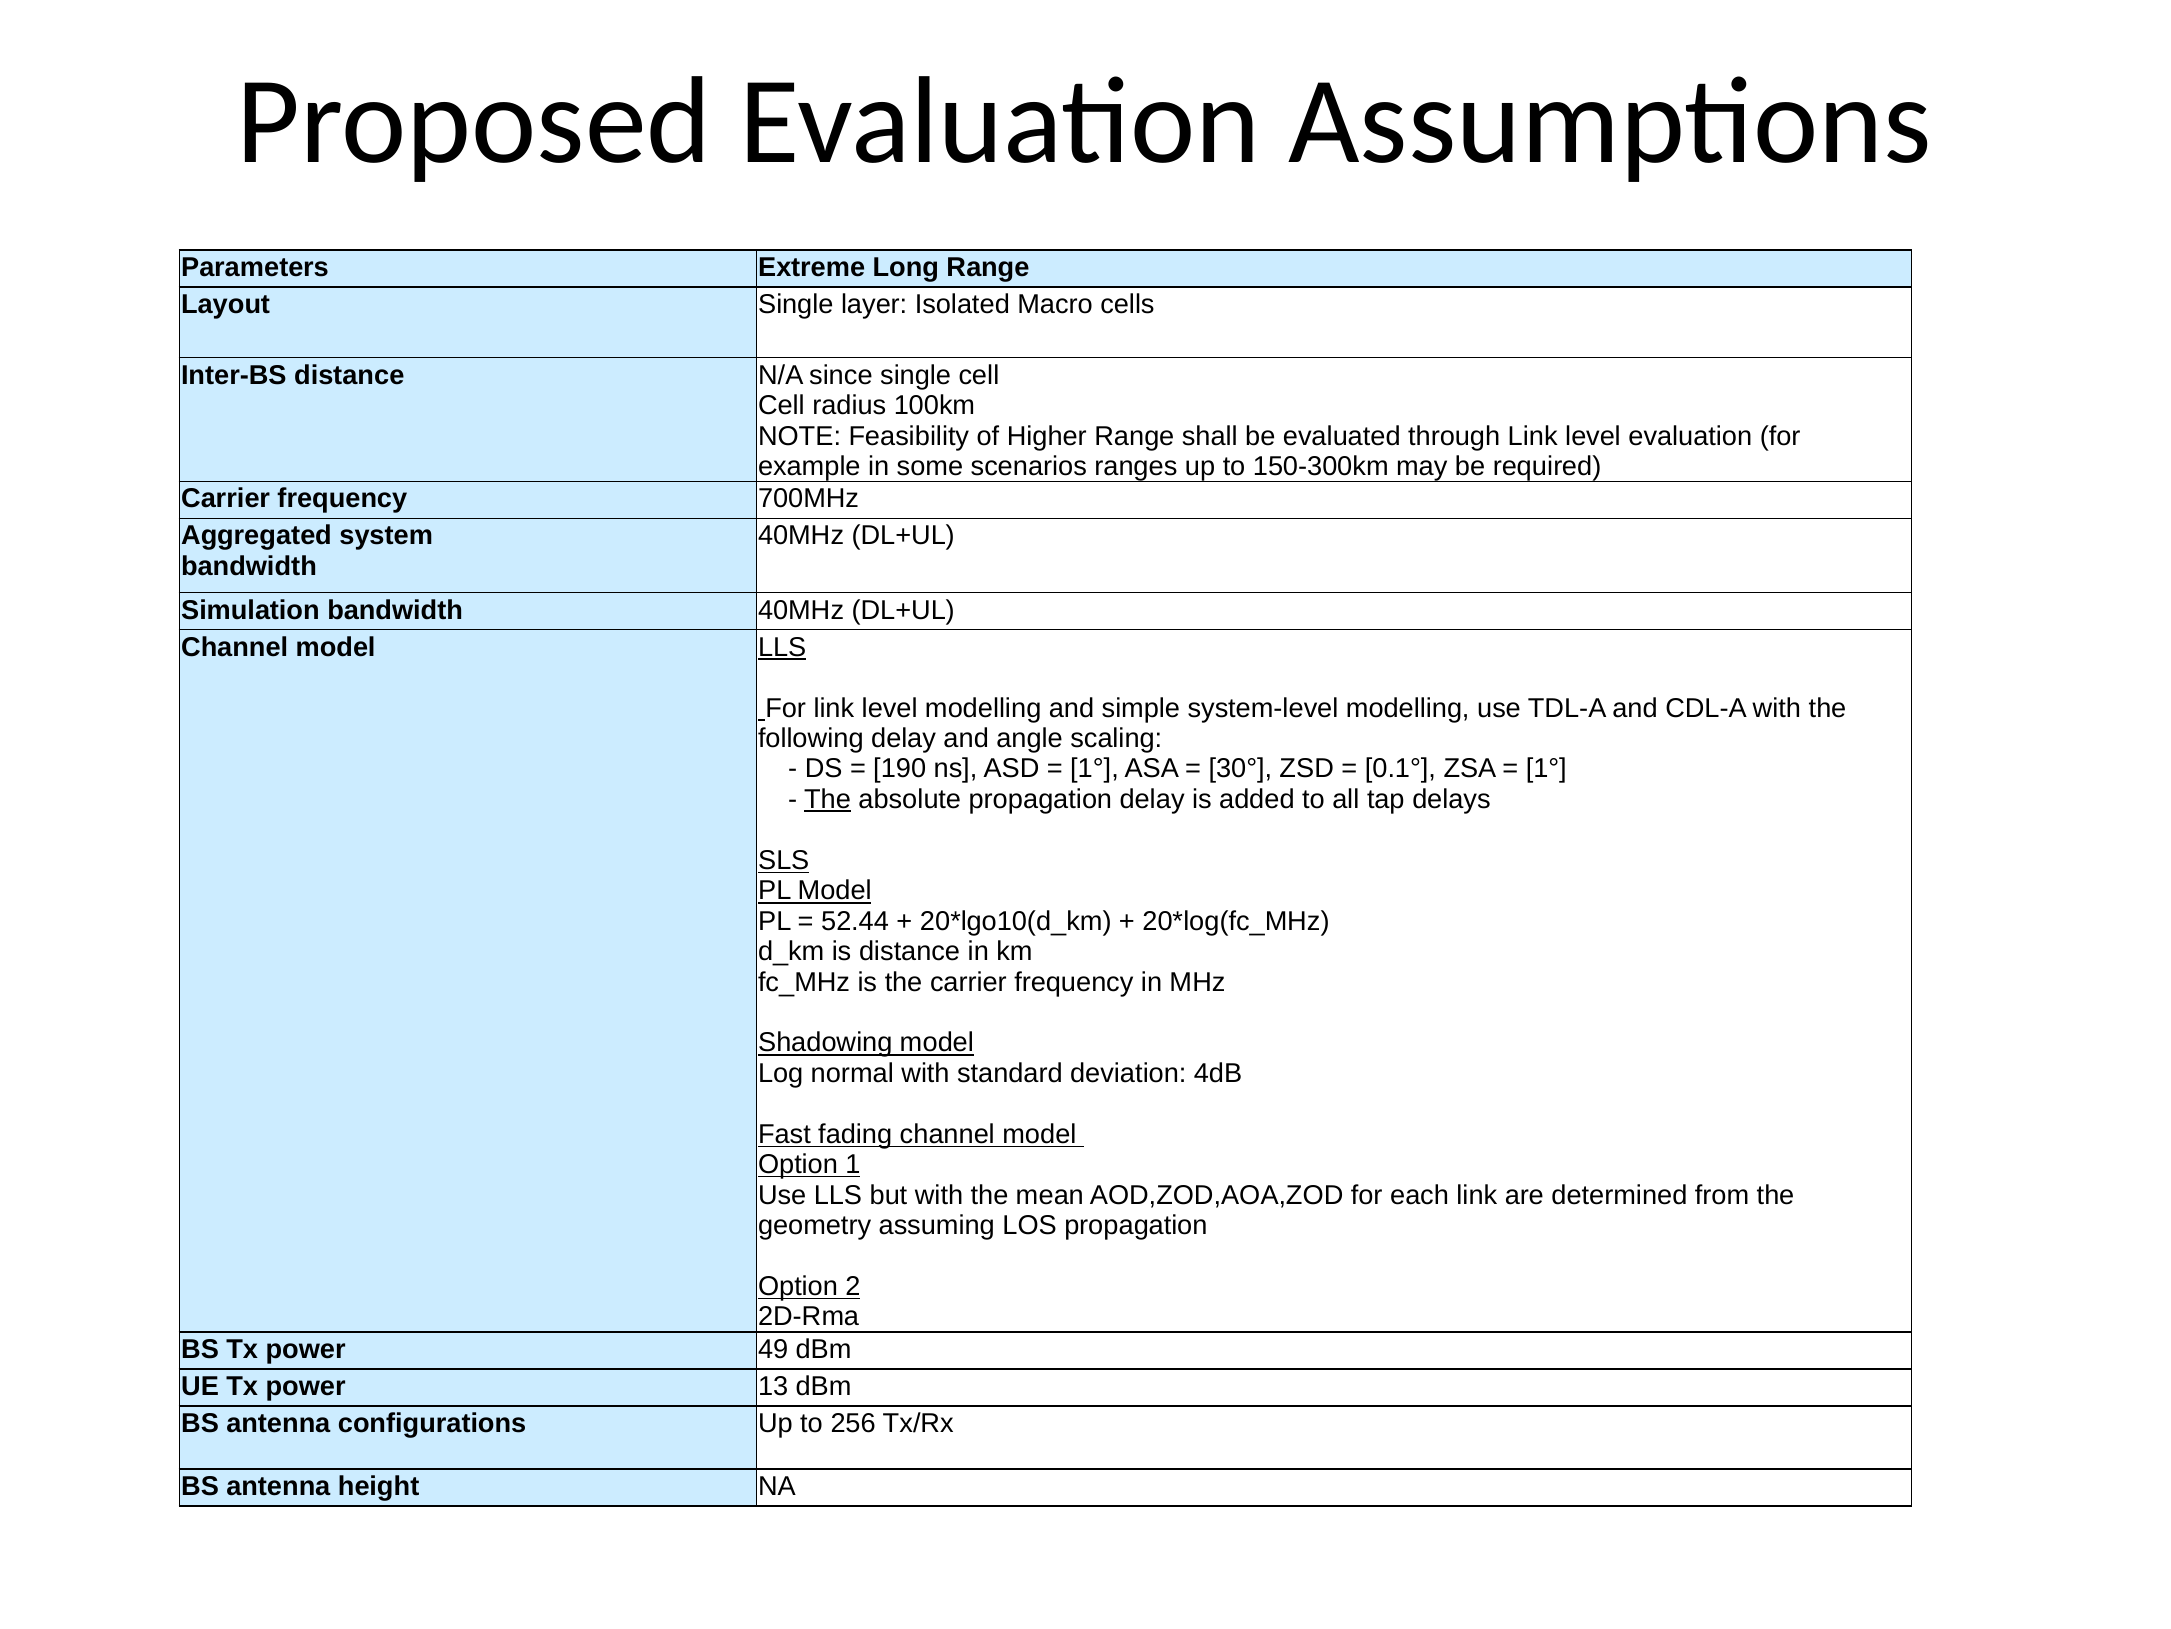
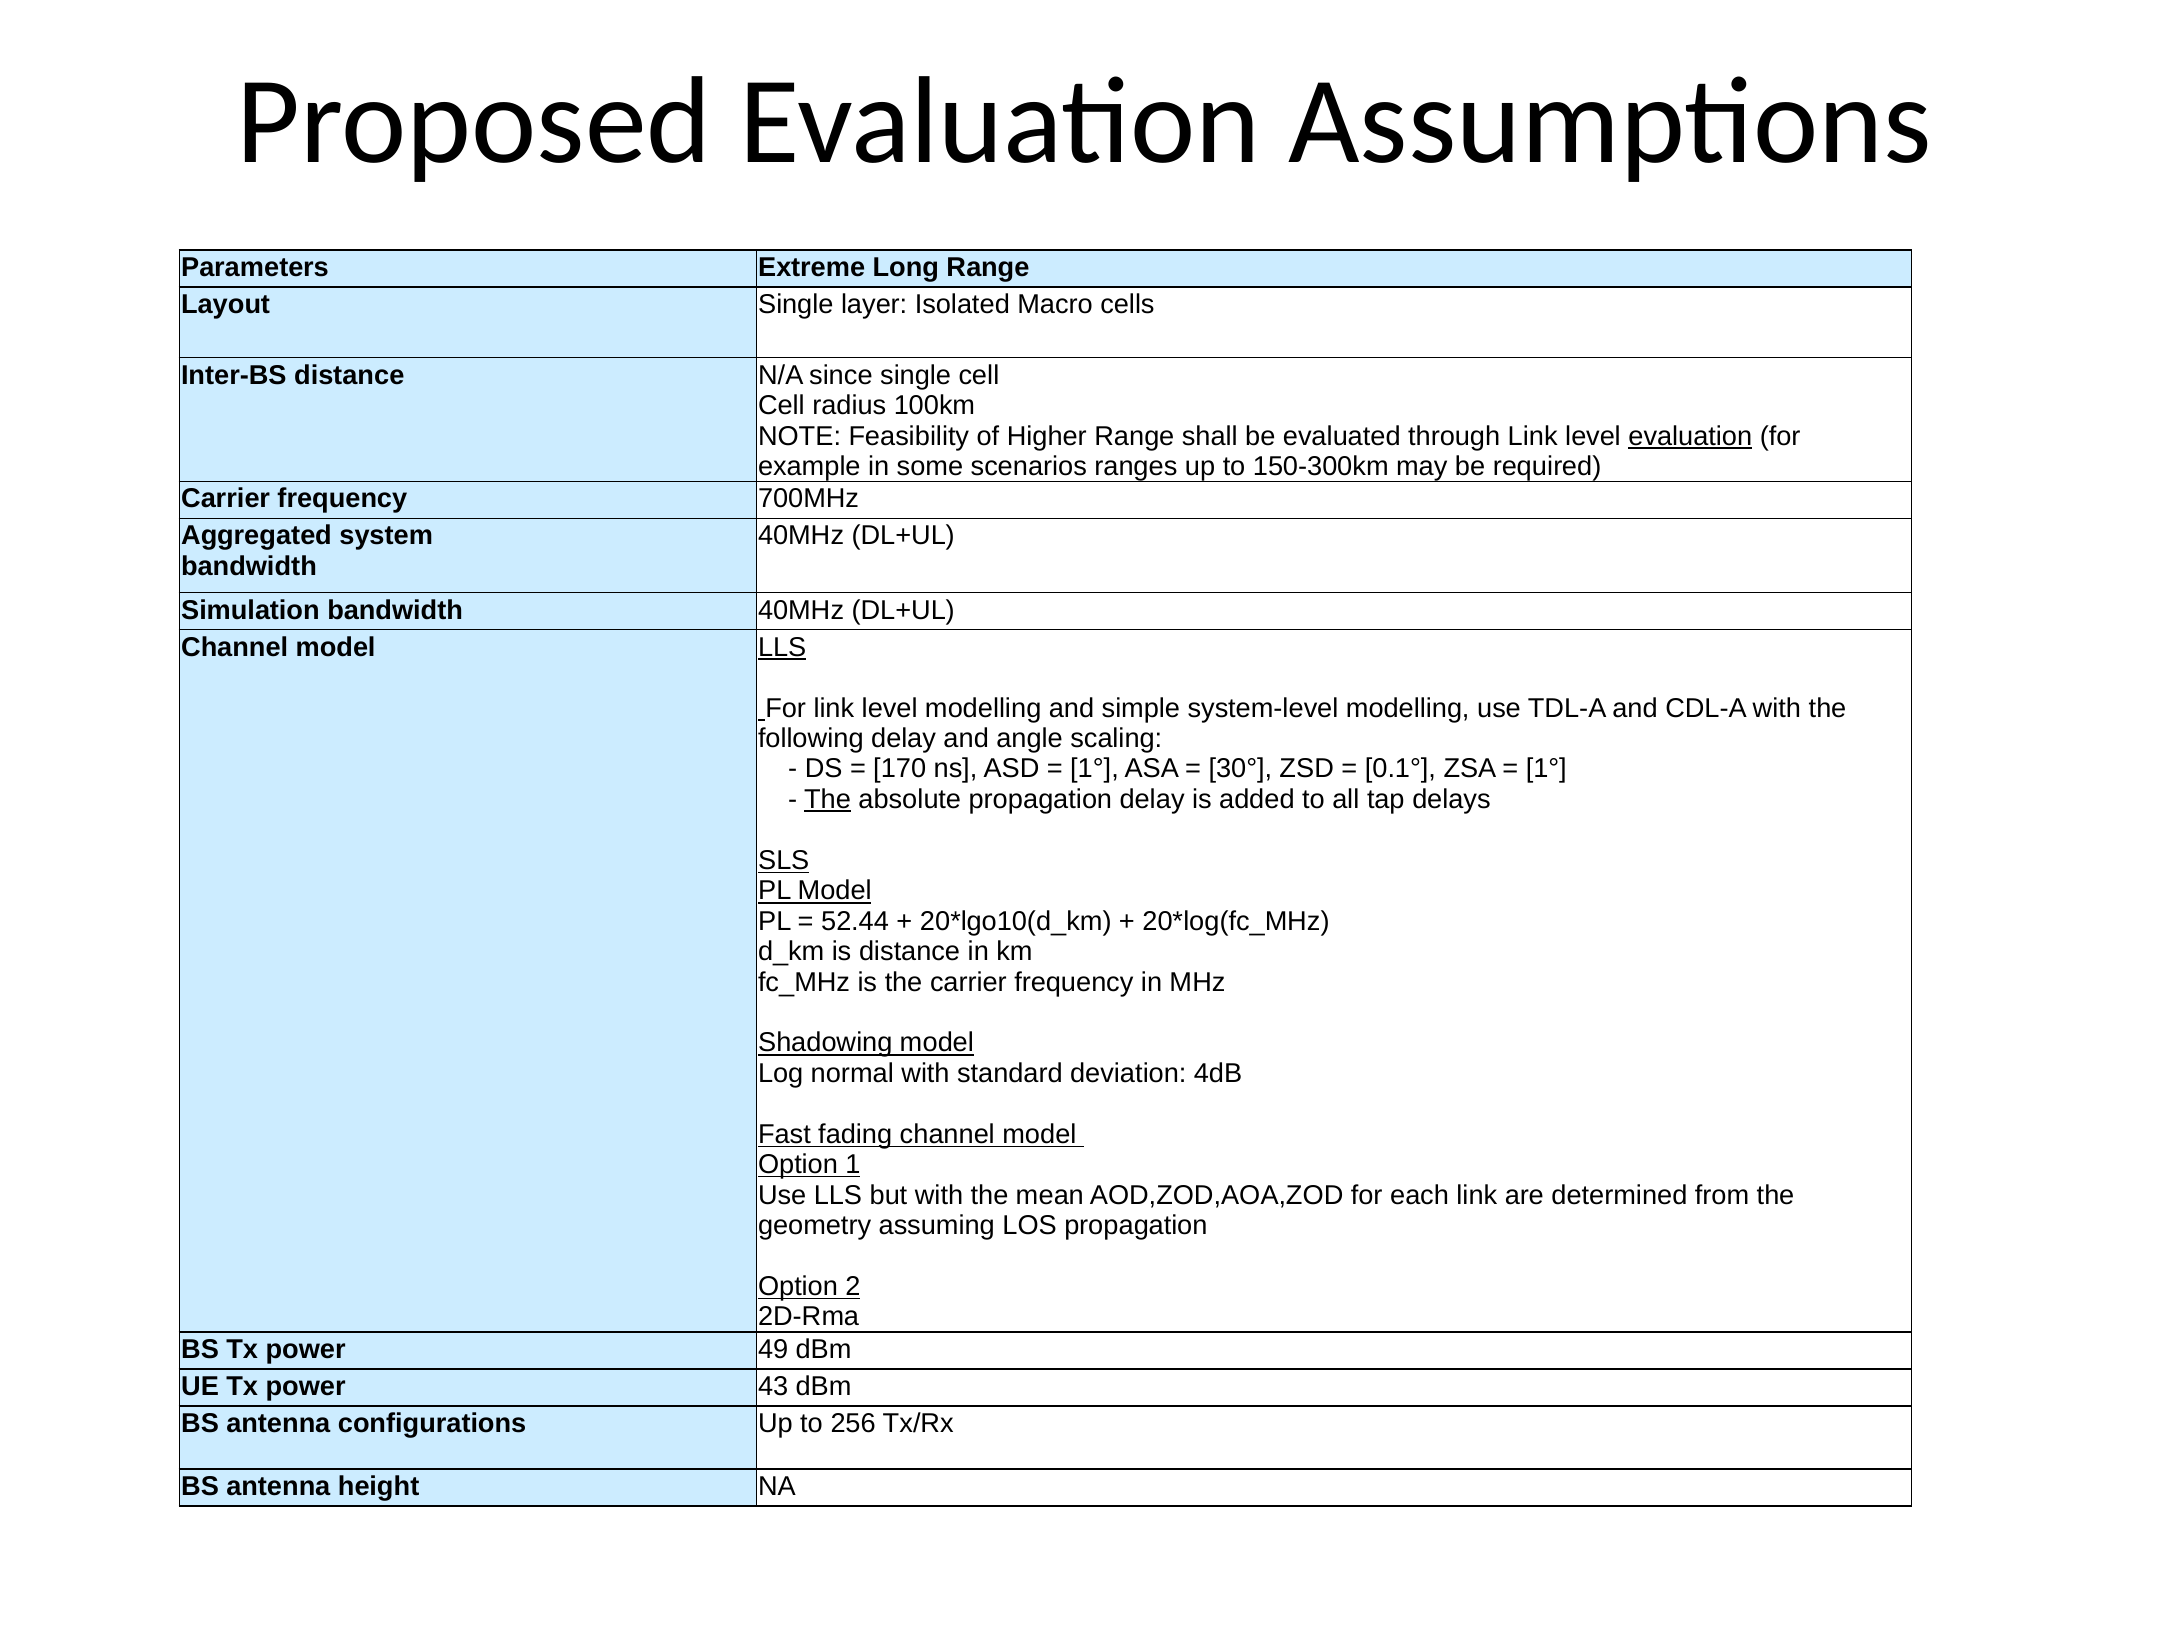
evaluation underline: none -> present (1690, 436)
190: 190 -> 170 (900, 769)
13: 13 -> 43 (773, 1386)
